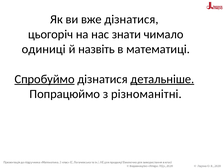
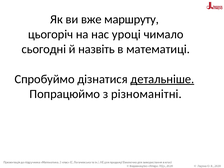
вже дізнатися: дізнатися -> маршруту (132, 19)
знати: знати -> уроці (126, 34)
одиниці: одиниці -> сьогодні (44, 49)
Спробуймо underline: present -> none (45, 79)
